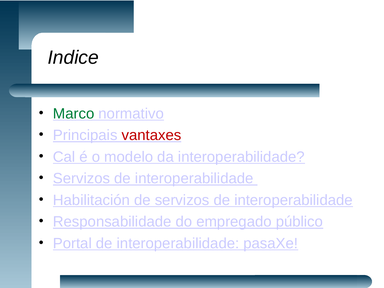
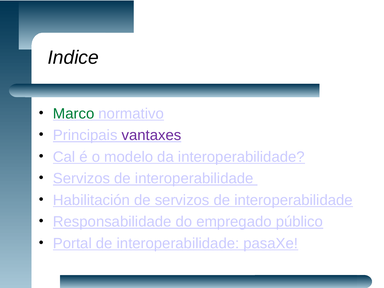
vantaxes colour: red -> purple (151, 135)
